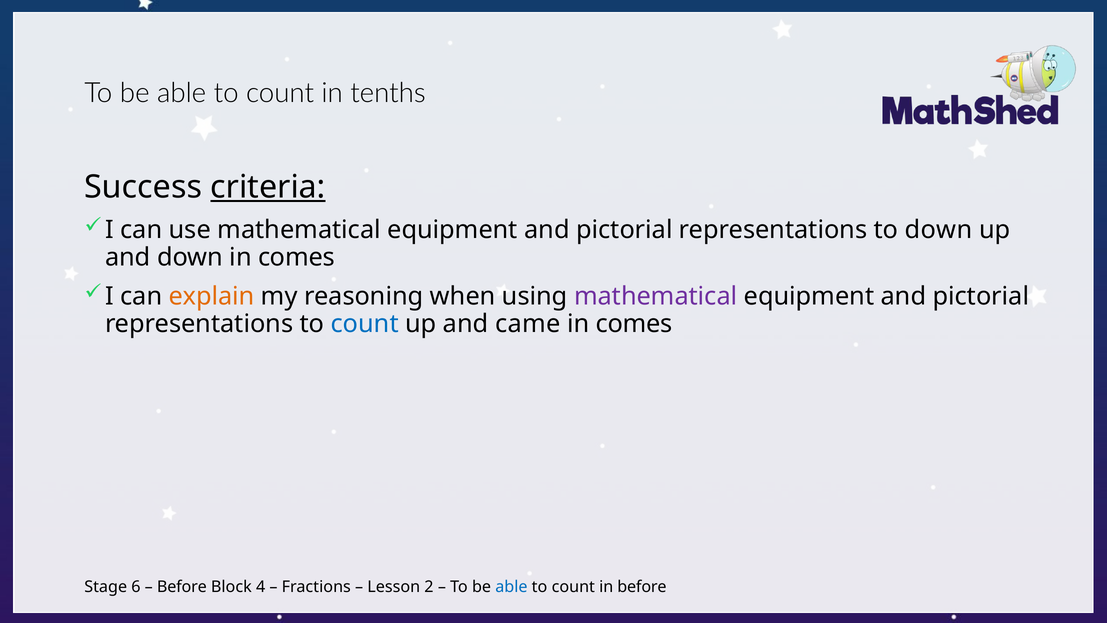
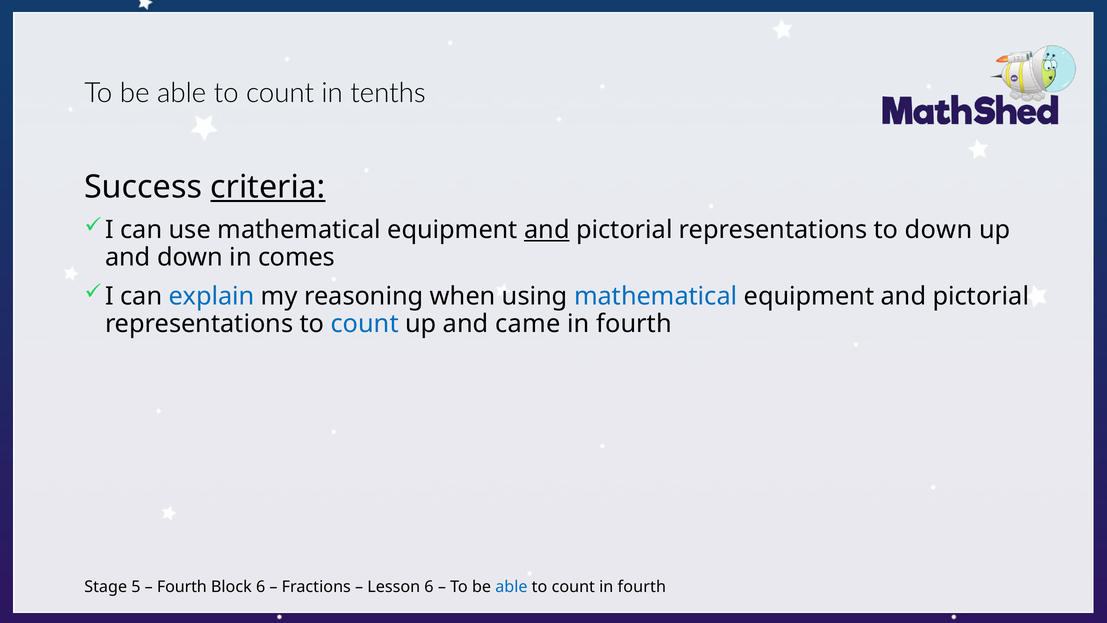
and underline: none -> present (547, 230)
explain colour: orange -> blue (212, 296)
mathematical colour: purple -> blue (656, 296)
comes: comes -> fourth (634, 324)
6: 6 -> 5 (136, 587)
Before: Before -> Fourth (182, 587)
Block 4: 4 -> 6 (261, 587)
Lesson 2: 2 -> 6 (429, 587)
count in before: before -> fourth (642, 587)
